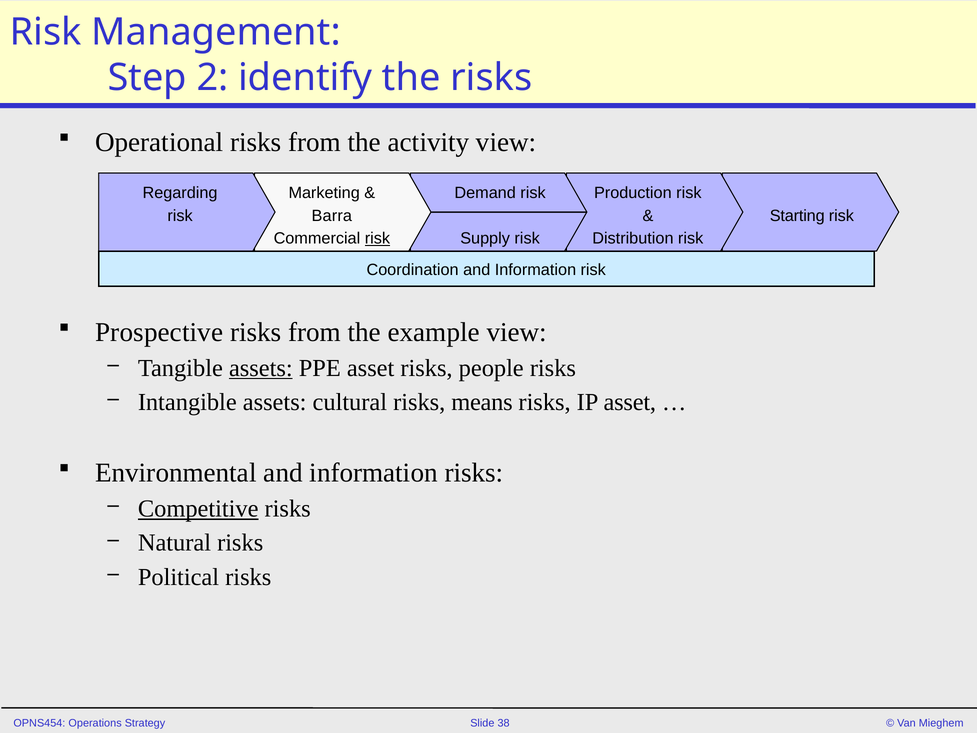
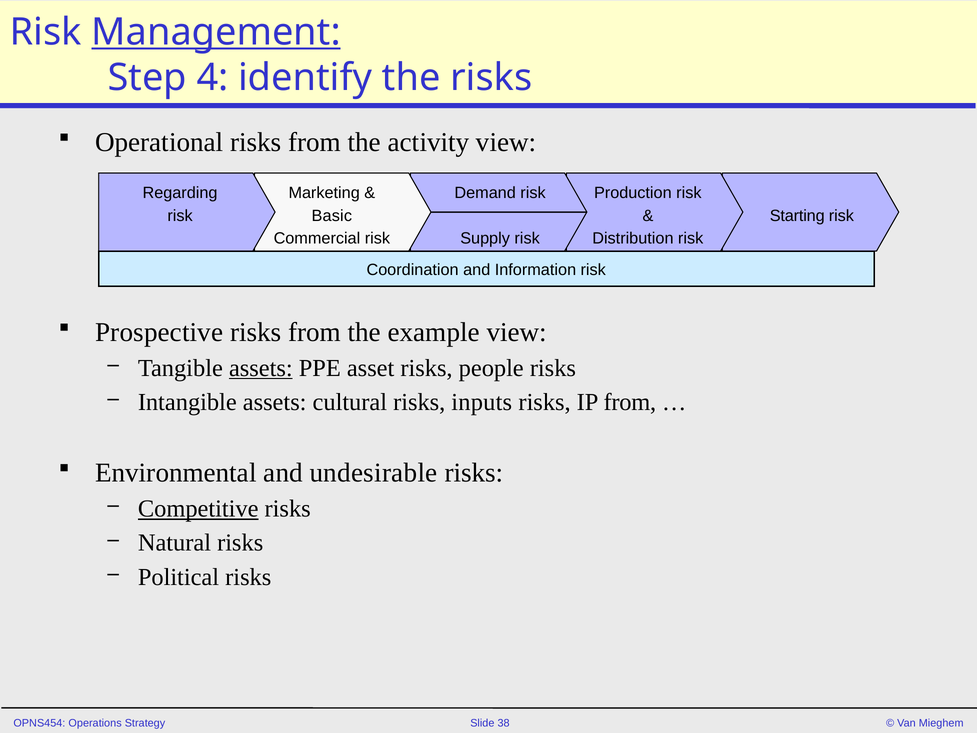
Management underline: none -> present (216, 32)
2: 2 -> 4 (212, 78)
Barra: Barra -> Basic (332, 216)
risk underline: present -> none (377, 239)
means: means -> inputs (482, 402)
IP asset: asset -> from (630, 402)
Environmental and information: information -> undesirable (373, 473)
